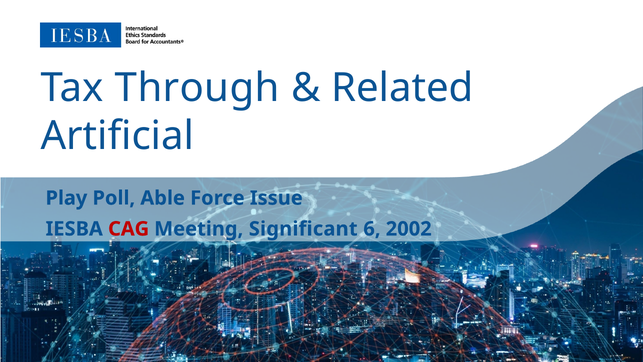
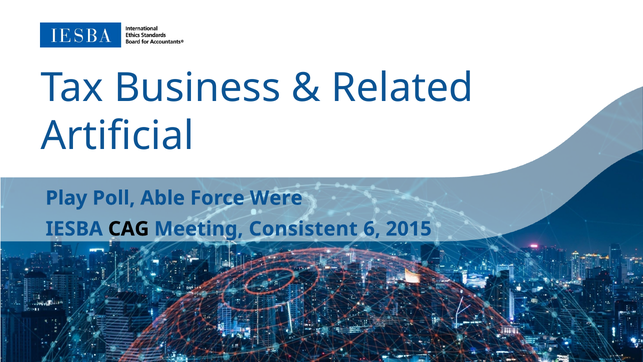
Through: Through -> Business (197, 88)
Issue: Issue -> Were (276, 198)
CAG colour: red -> black (129, 229)
Significant: Significant -> Consistent (303, 229)
2002: 2002 -> 2015 (409, 229)
